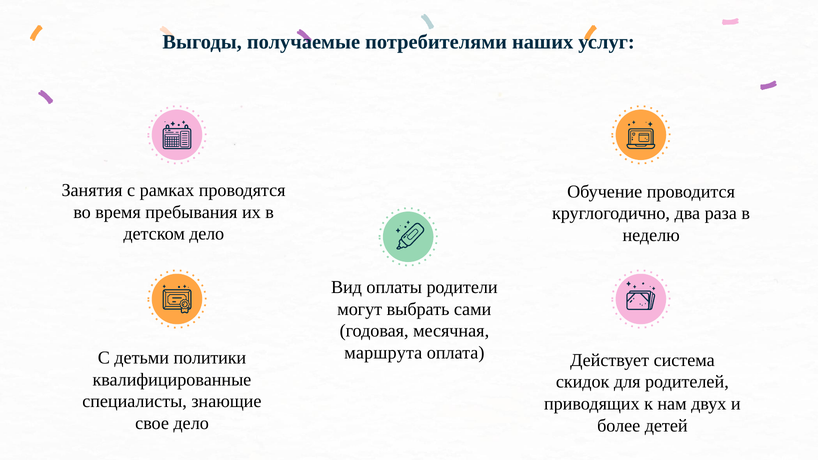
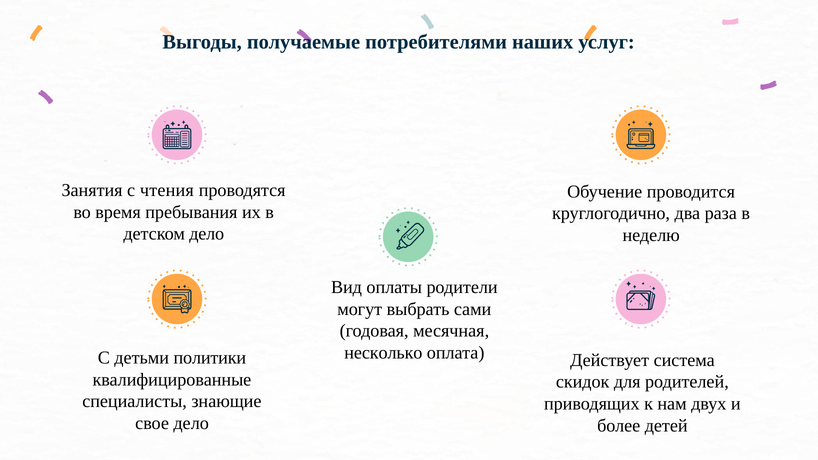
рамках: рамках -> чтения (167, 190)
маршрута: маршрута -> несколько (383, 353)
